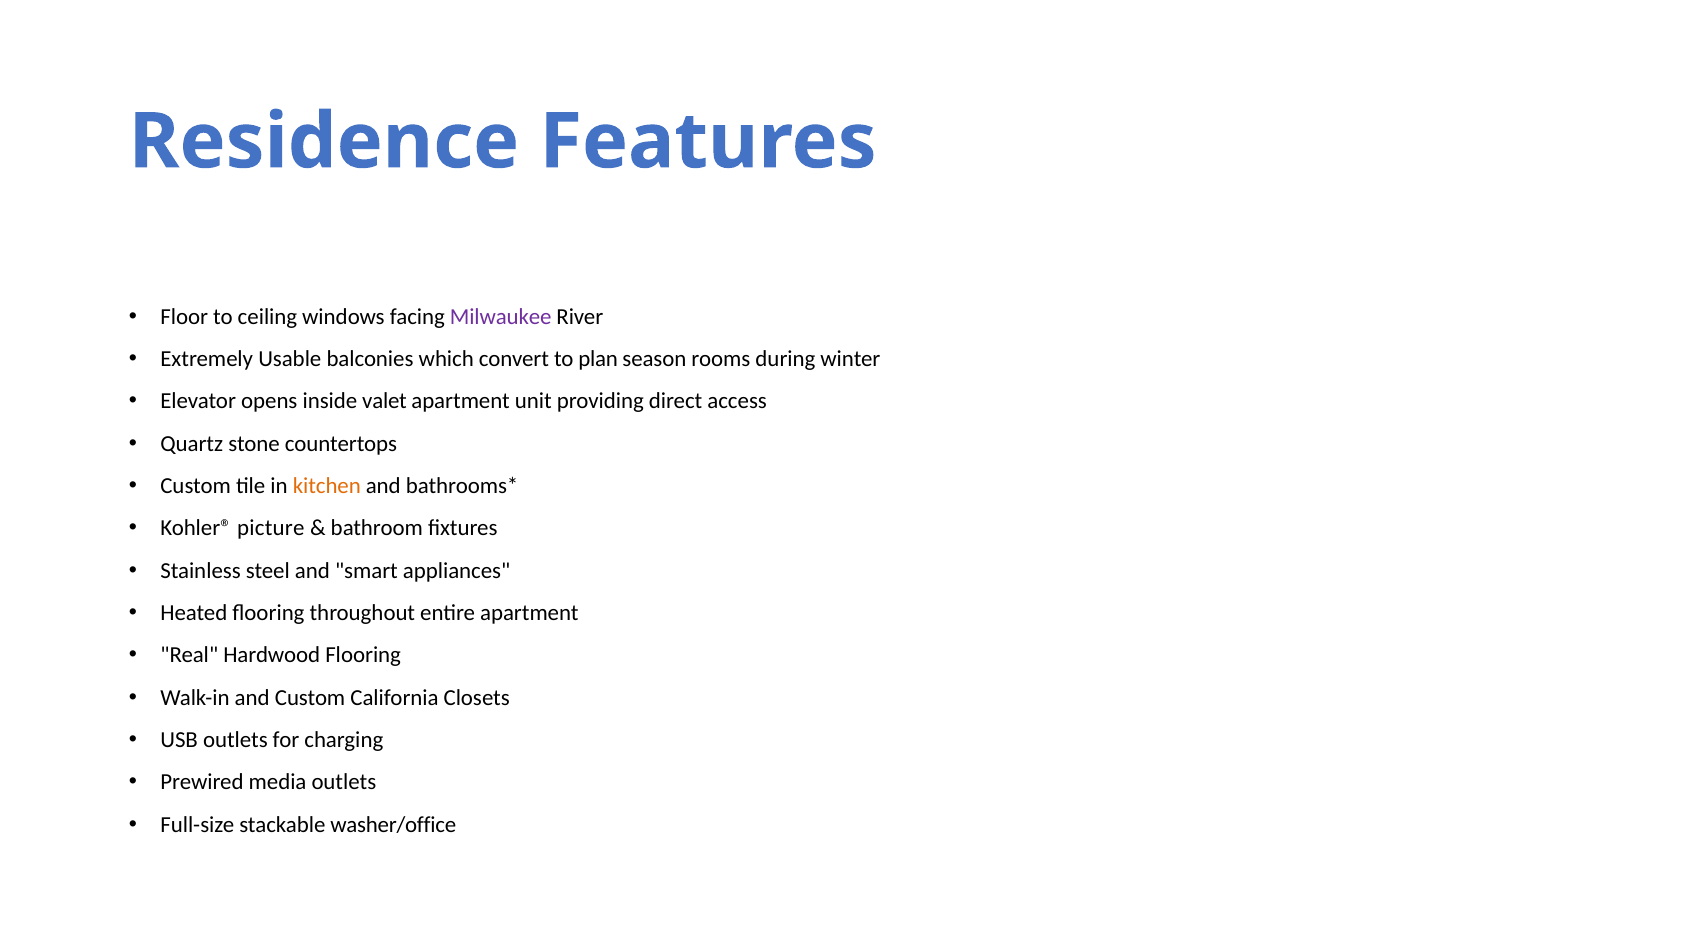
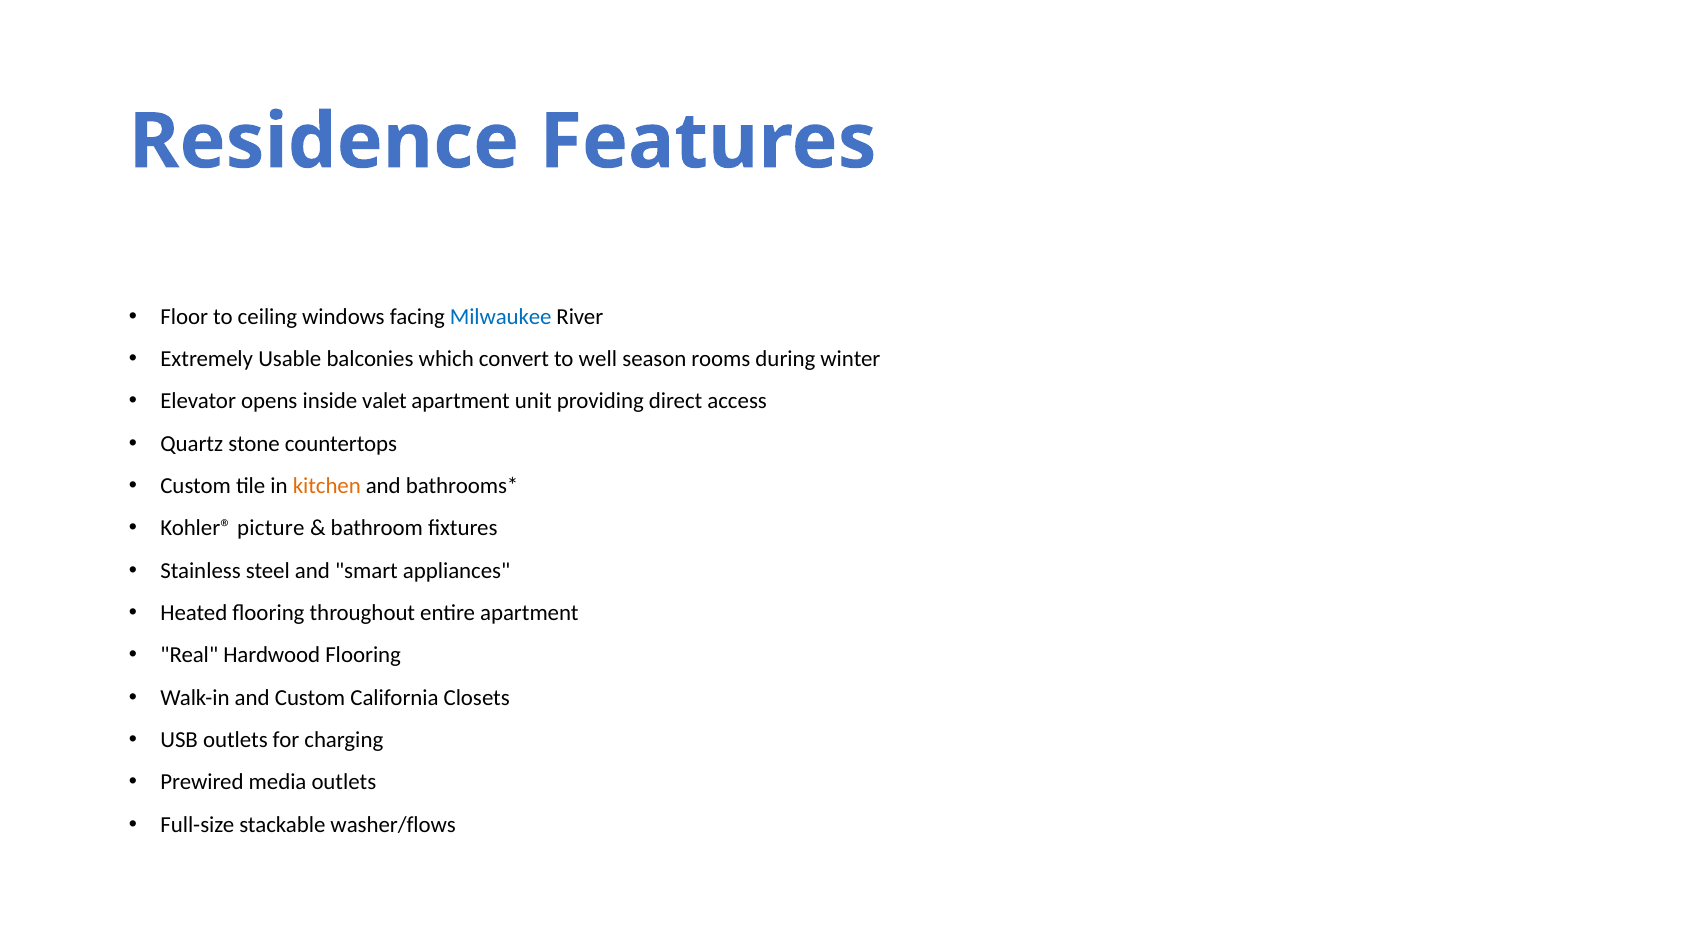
Milwaukee colour: purple -> blue (501, 317)
plan: plan -> well (598, 359)
washer/office: washer/office -> washer/flows (393, 825)
